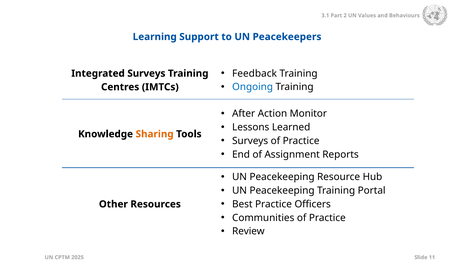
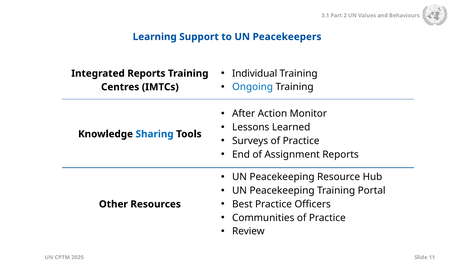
Feedback: Feedback -> Individual (255, 73)
Integrated Surveys: Surveys -> Reports (146, 73)
Sharing colour: orange -> blue (155, 134)
